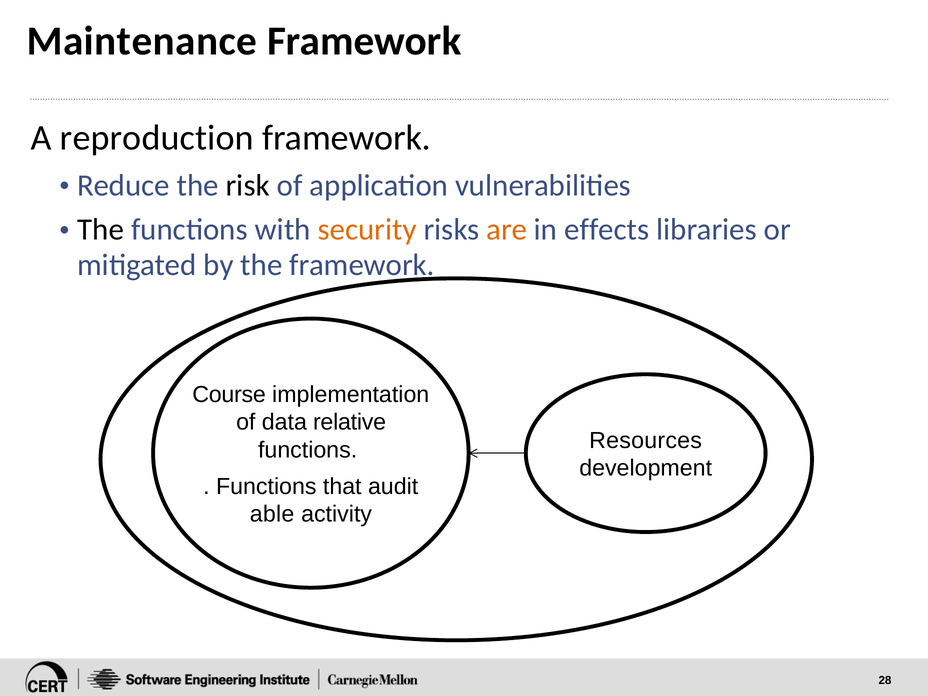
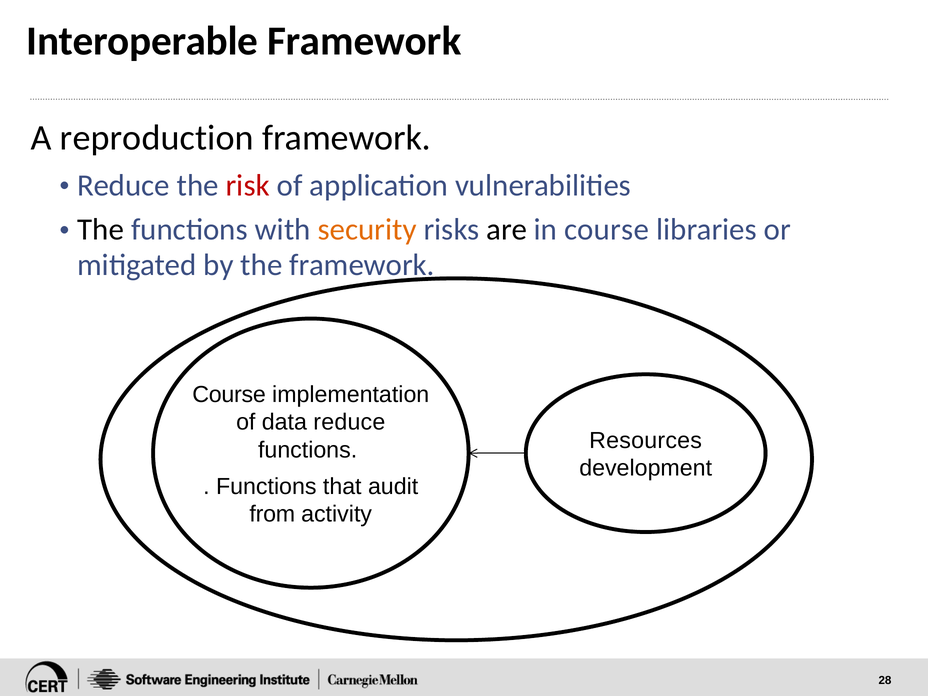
Maintenance: Maintenance -> Interoperable (142, 41)
risk colour: black -> red (248, 185)
are colour: orange -> black (507, 230)
in effects: effects -> course (607, 230)
data relative: relative -> reduce (349, 422)
able: able -> from (272, 514)
